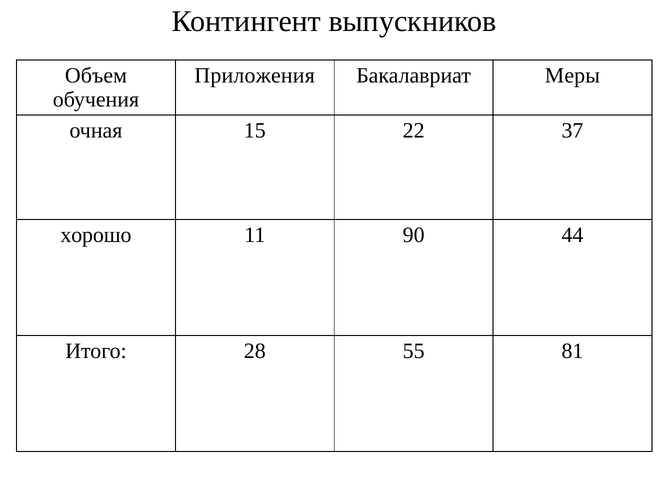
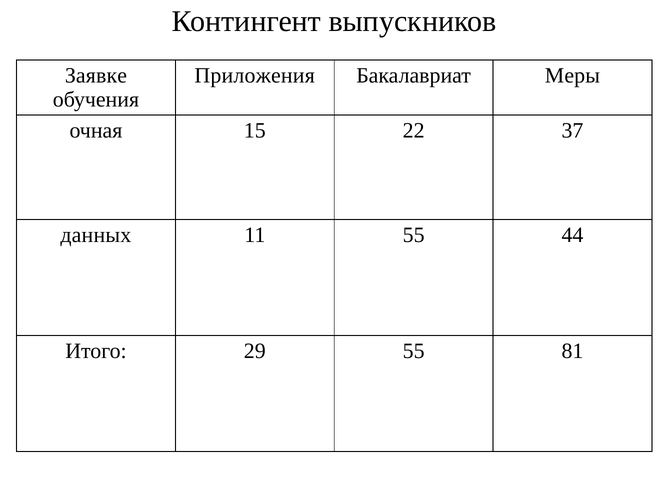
Объем: Объем -> Заявке (96, 76)
хорошо: хорошо -> данных (96, 235)
11 90: 90 -> 55 (414, 235)
28: 28 -> 29 (255, 351)
